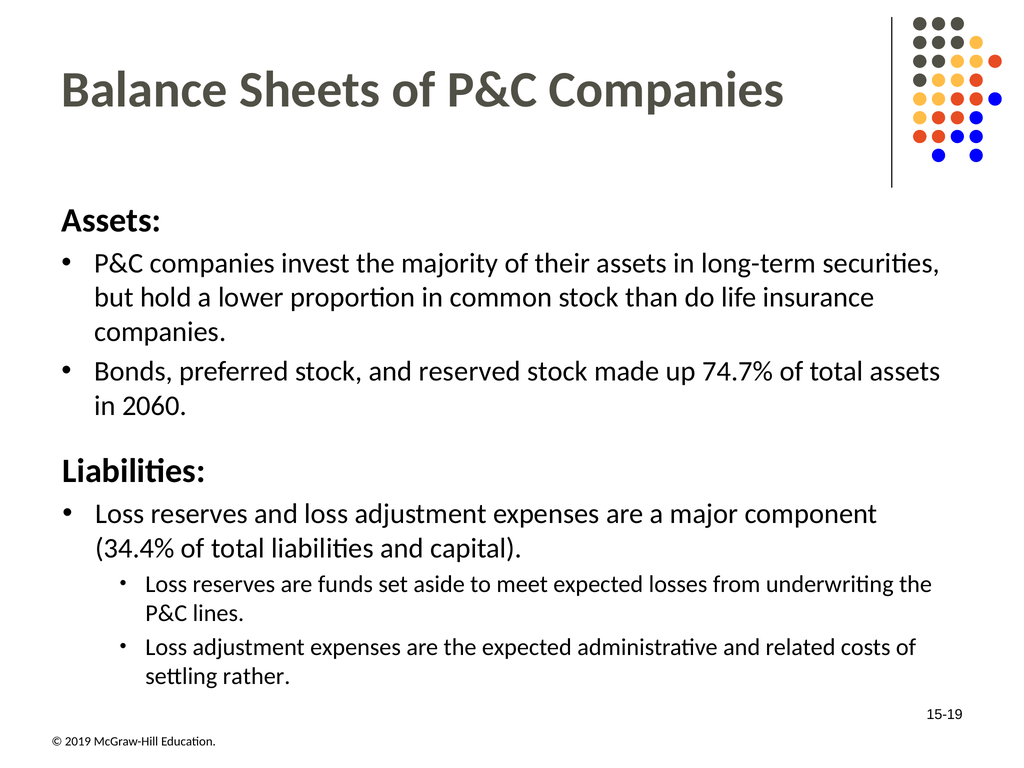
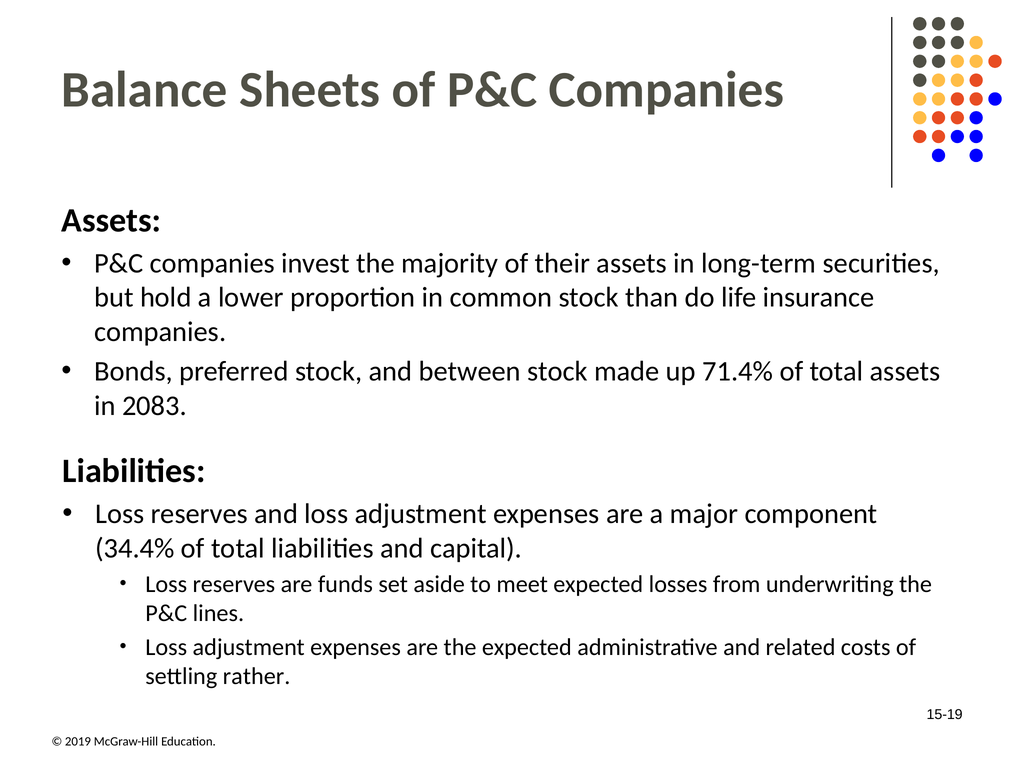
reserved: reserved -> between (470, 372)
74.7%: 74.7% -> 71.4% (738, 372)
2060: 2060 -> 2083 (154, 406)
